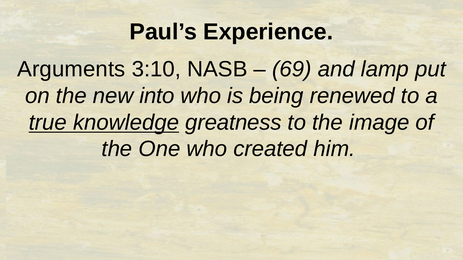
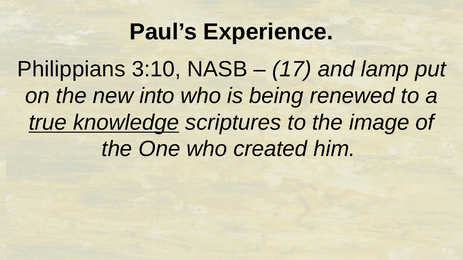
Arguments: Arguments -> Philippians (71, 69)
69: 69 -> 17 (292, 69)
greatness: greatness -> scriptures (233, 123)
